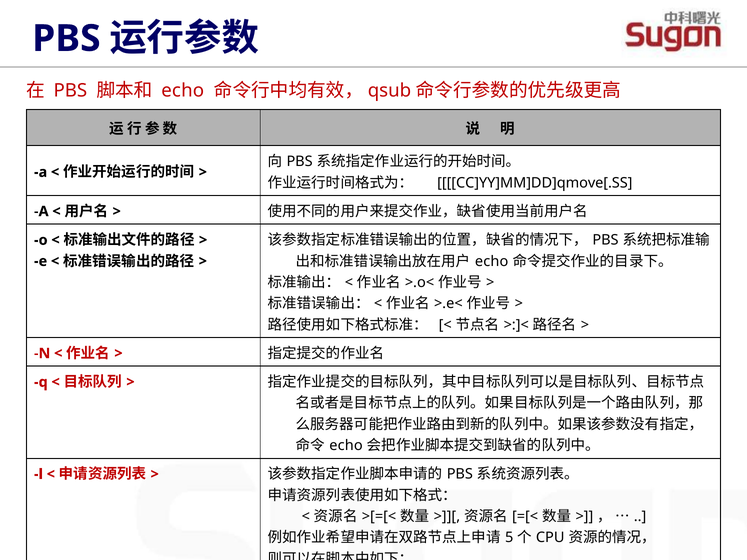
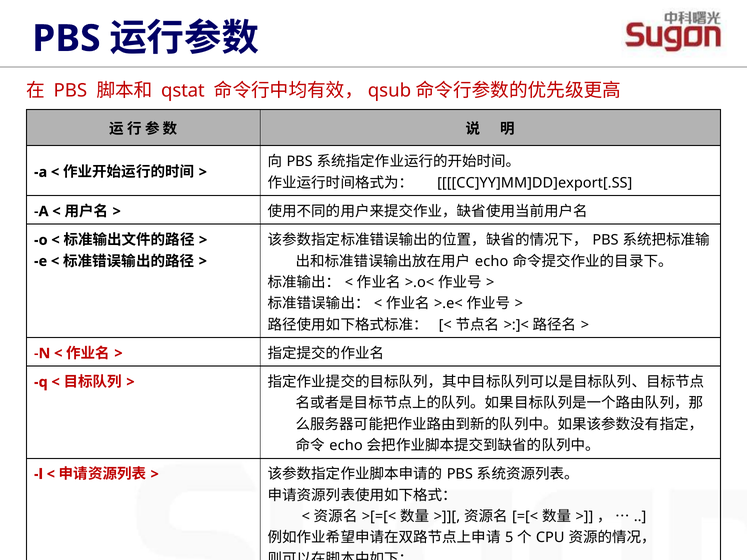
echo: echo -> qstat (183, 90)
CC]YY]MM]DD]qmove[.SS: CC]YY]MM]DD]qmove[.SS -> CC]YY]MM]DD]export[.SS (535, 183)
